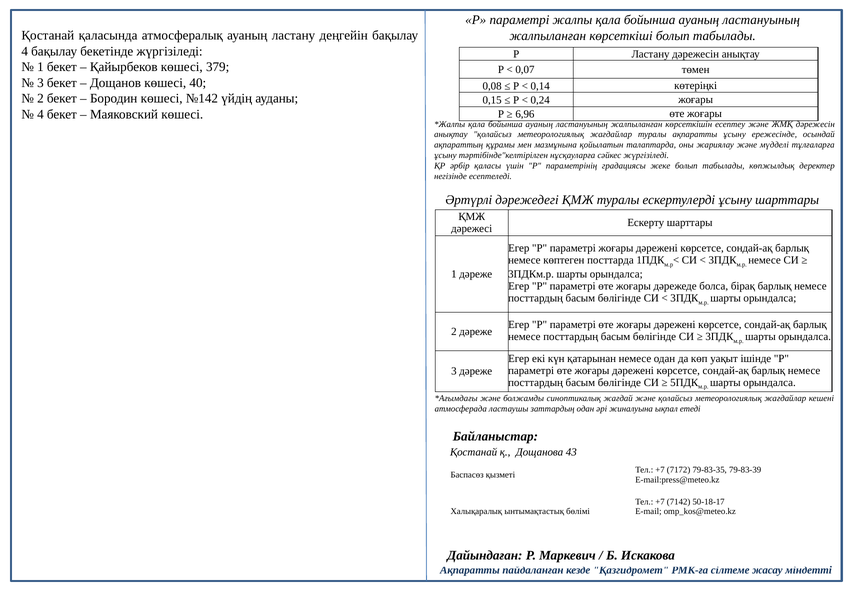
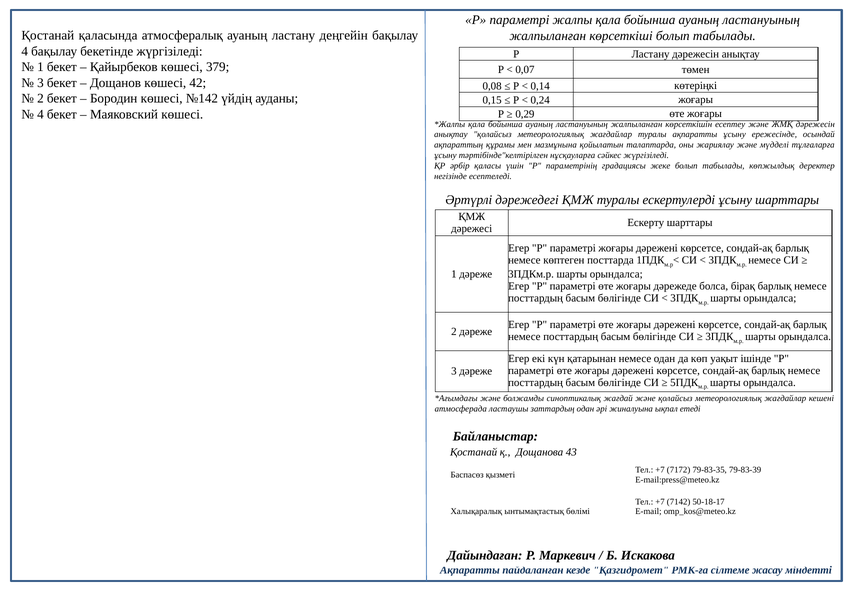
40: 40 -> 42 (198, 83)
6,96: 6,96 -> 0,29 (525, 114)
